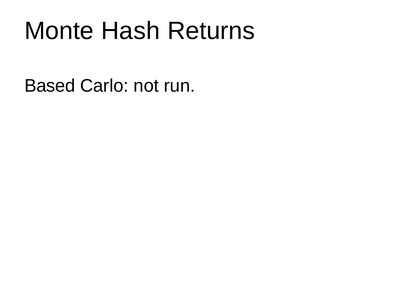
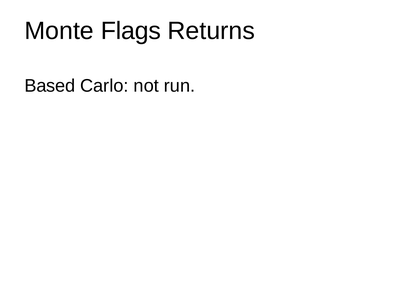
Hash: Hash -> Flags (131, 31)
